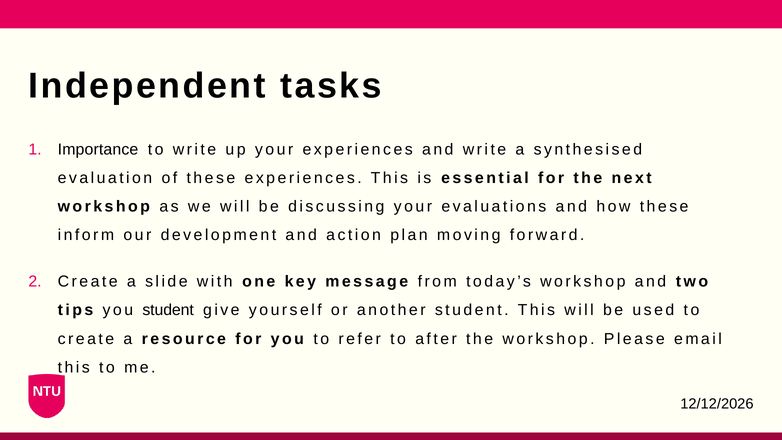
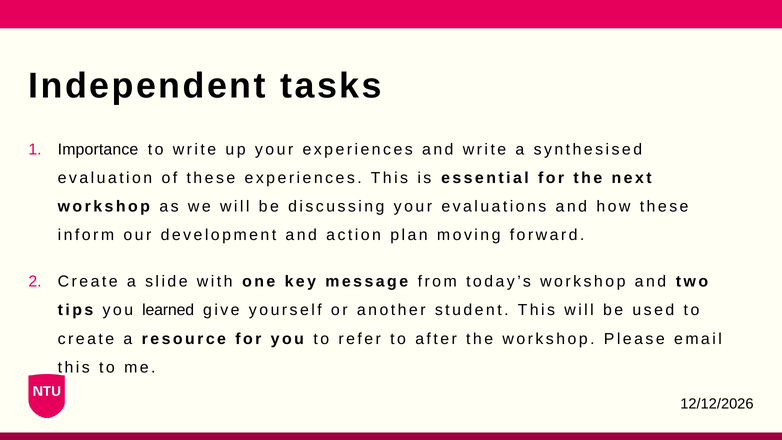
you student: student -> learned (168, 310)
